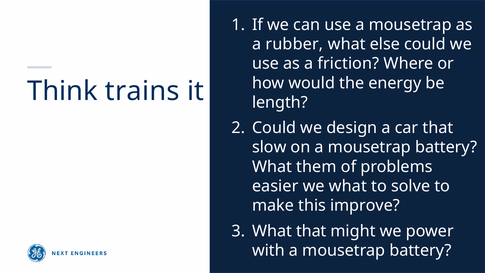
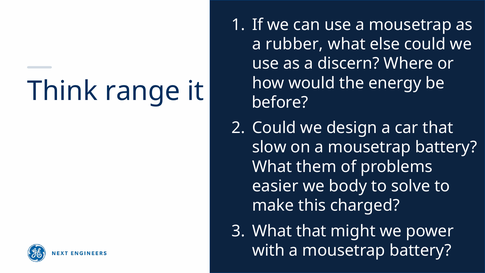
friction: friction -> discern (348, 64)
trains: trains -> range (142, 91)
length: length -> before (280, 102)
we what: what -> body (348, 186)
improve: improve -> charged (365, 205)
